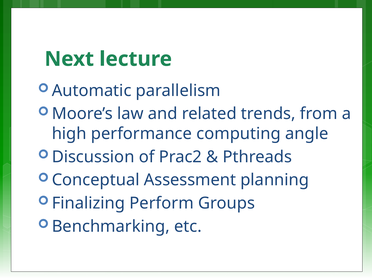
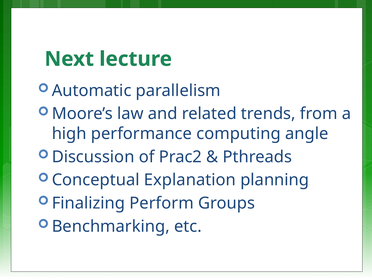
Assessment: Assessment -> Explanation (190, 180)
